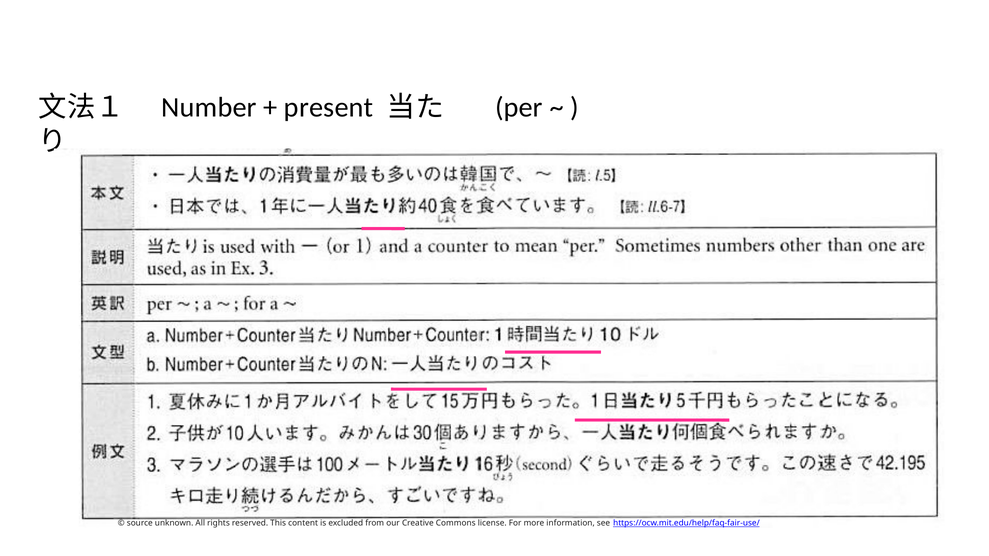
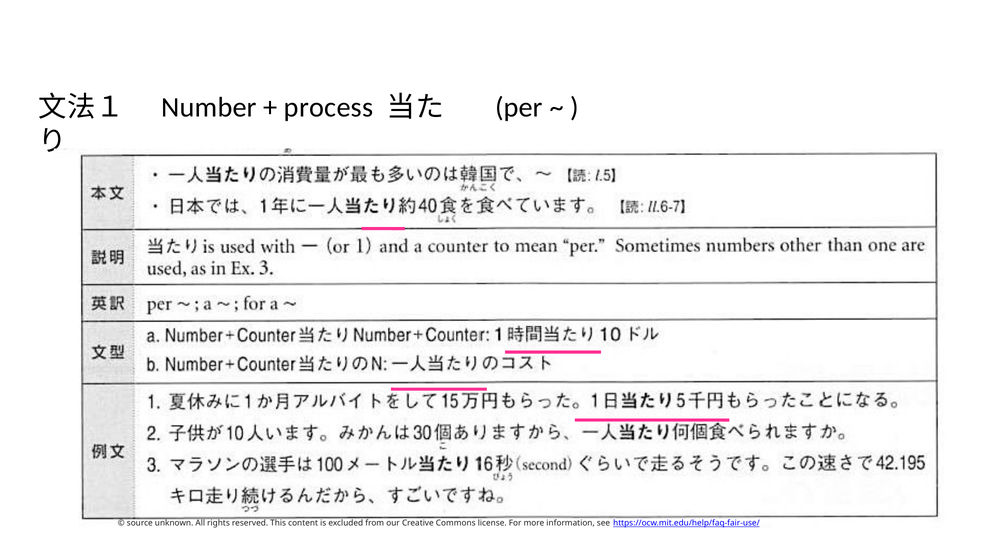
present: present -> process (329, 107)
